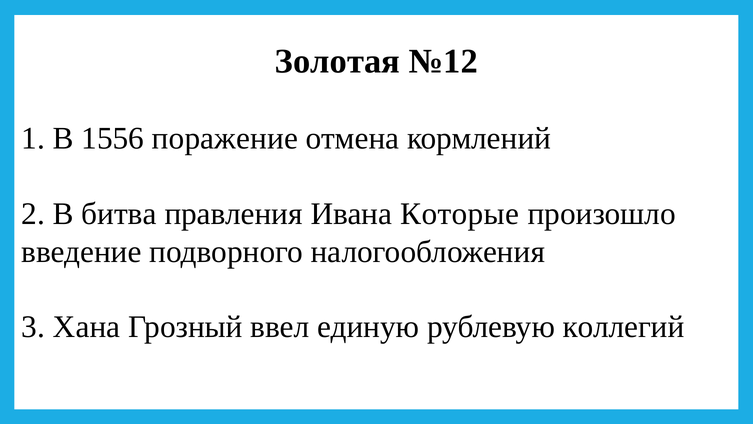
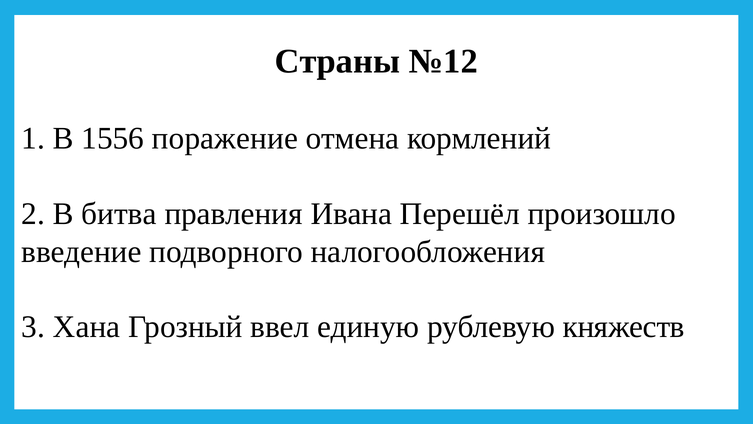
Золотая: Золотая -> Страны (337, 62)
Которые: Которые -> Перешёл (460, 214)
коллегий: коллегий -> княжеств (624, 327)
